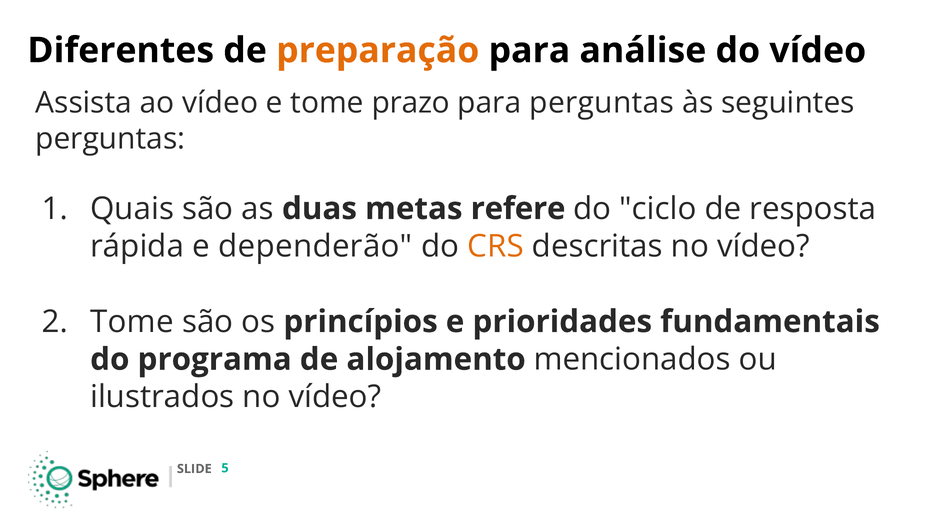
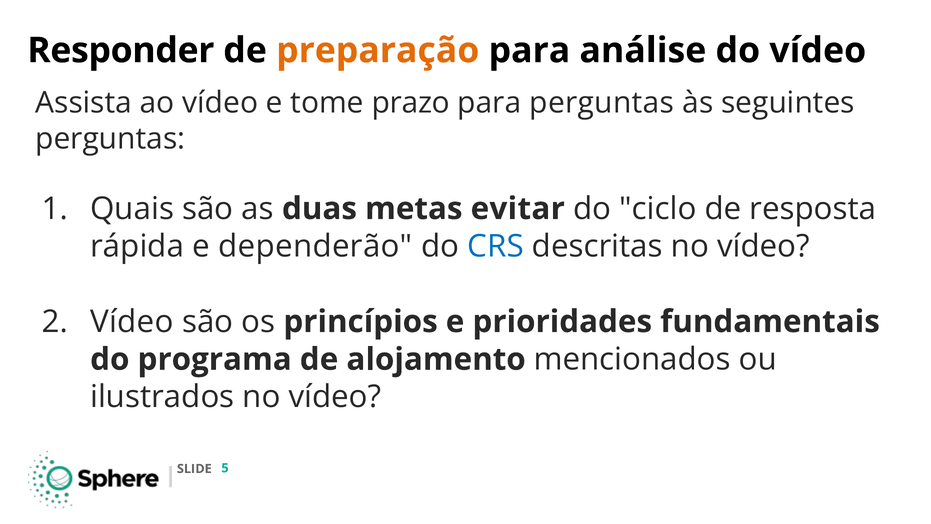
Diferentes: Diferentes -> Responder (121, 50)
refere: refere -> evitar (518, 209)
CRS colour: orange -> blue (496, 246)
Tome: Tome -> Vídeo (132, 322)
